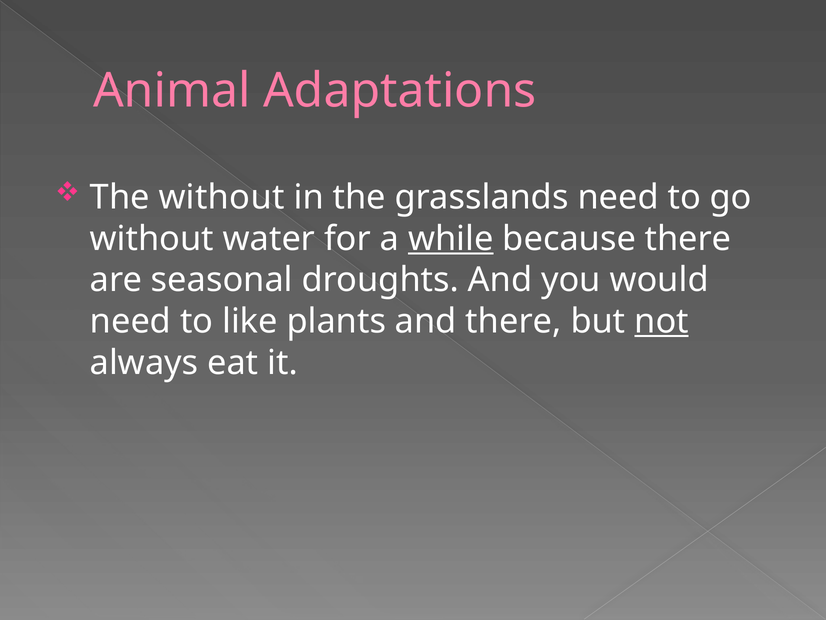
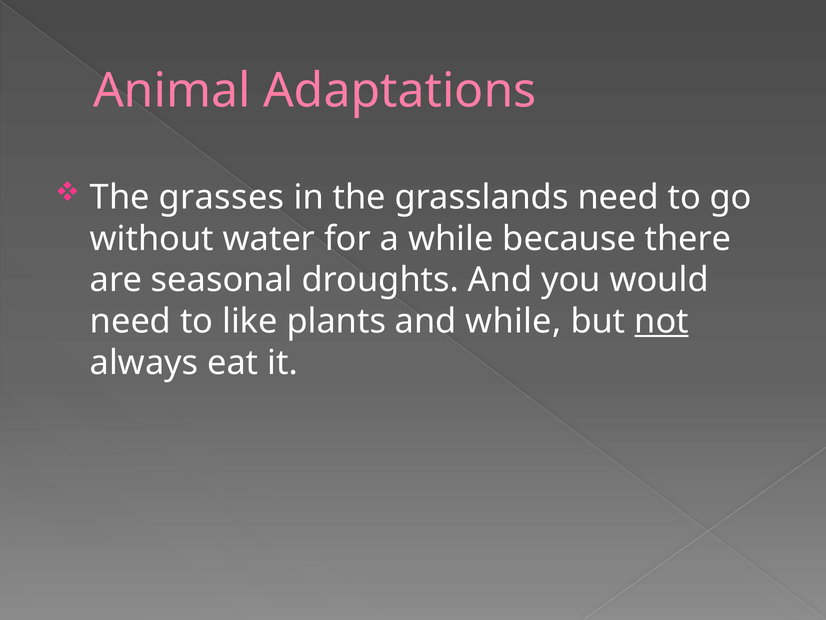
The without: without -> grasses (222, 197)
while underline: present -> none (451, 238)
and there: there -> while (513, 321)
